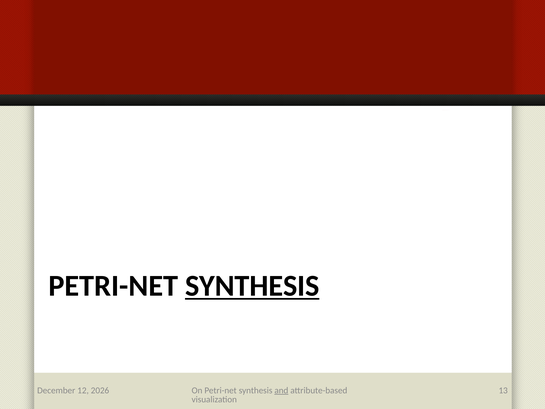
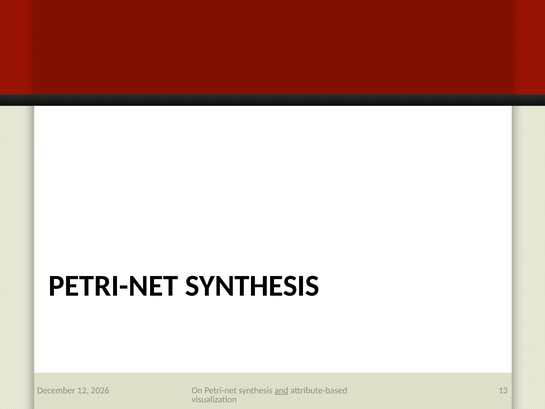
SYNTHESIS underline: present -> none (252, 286)
